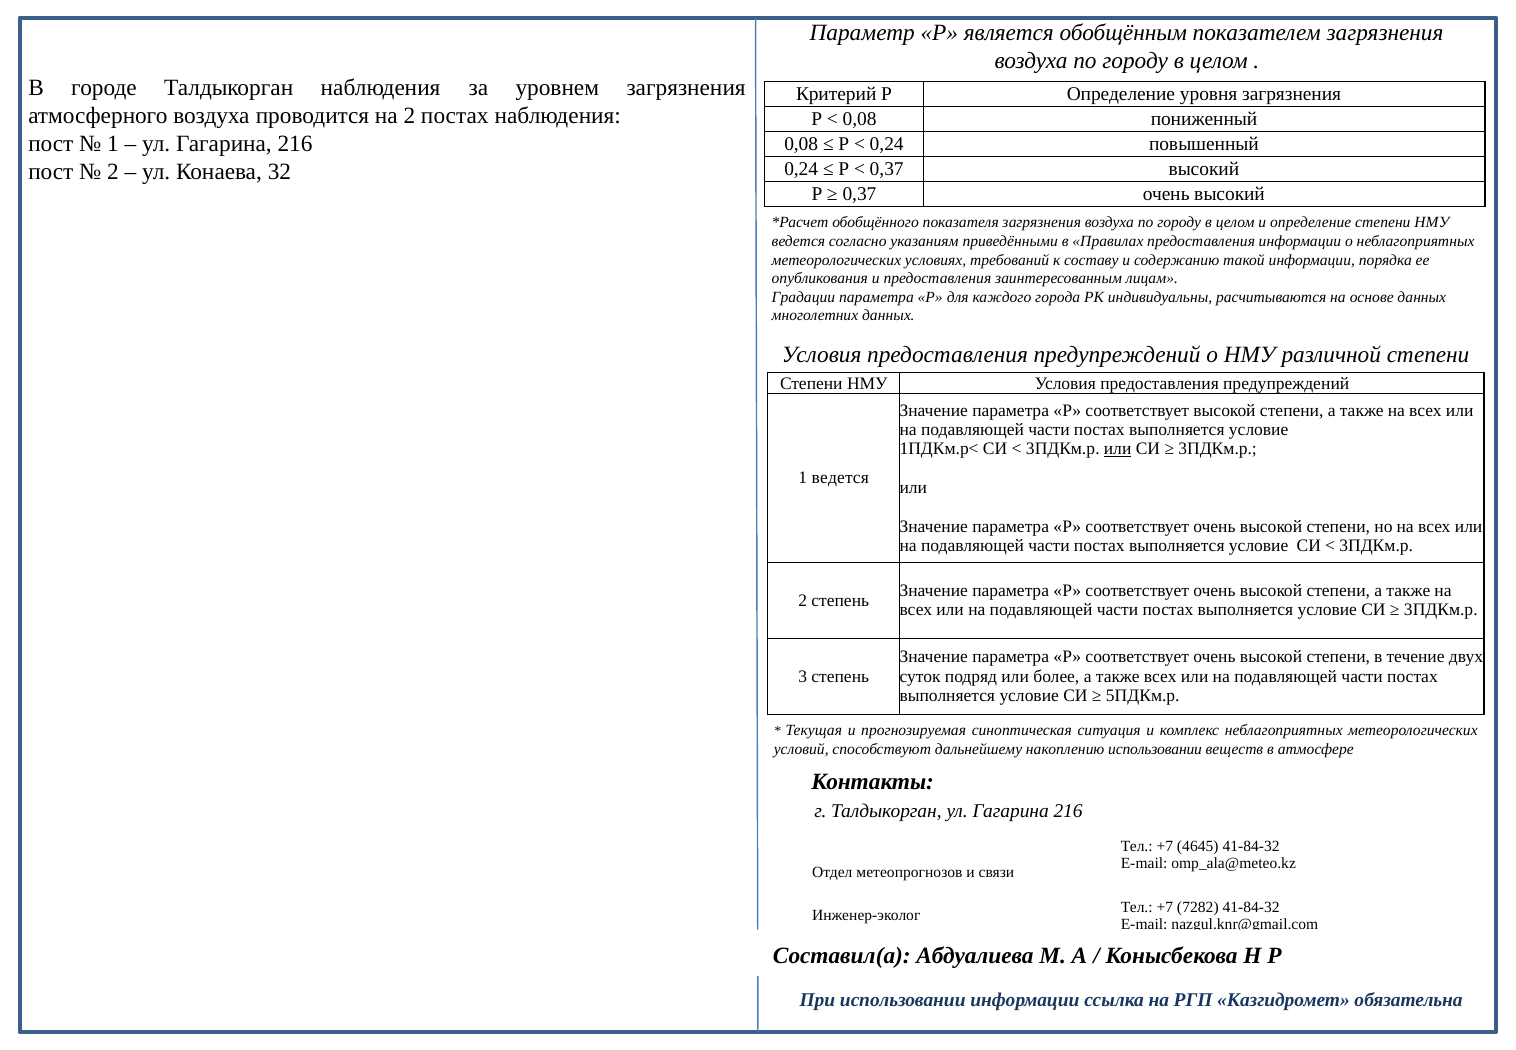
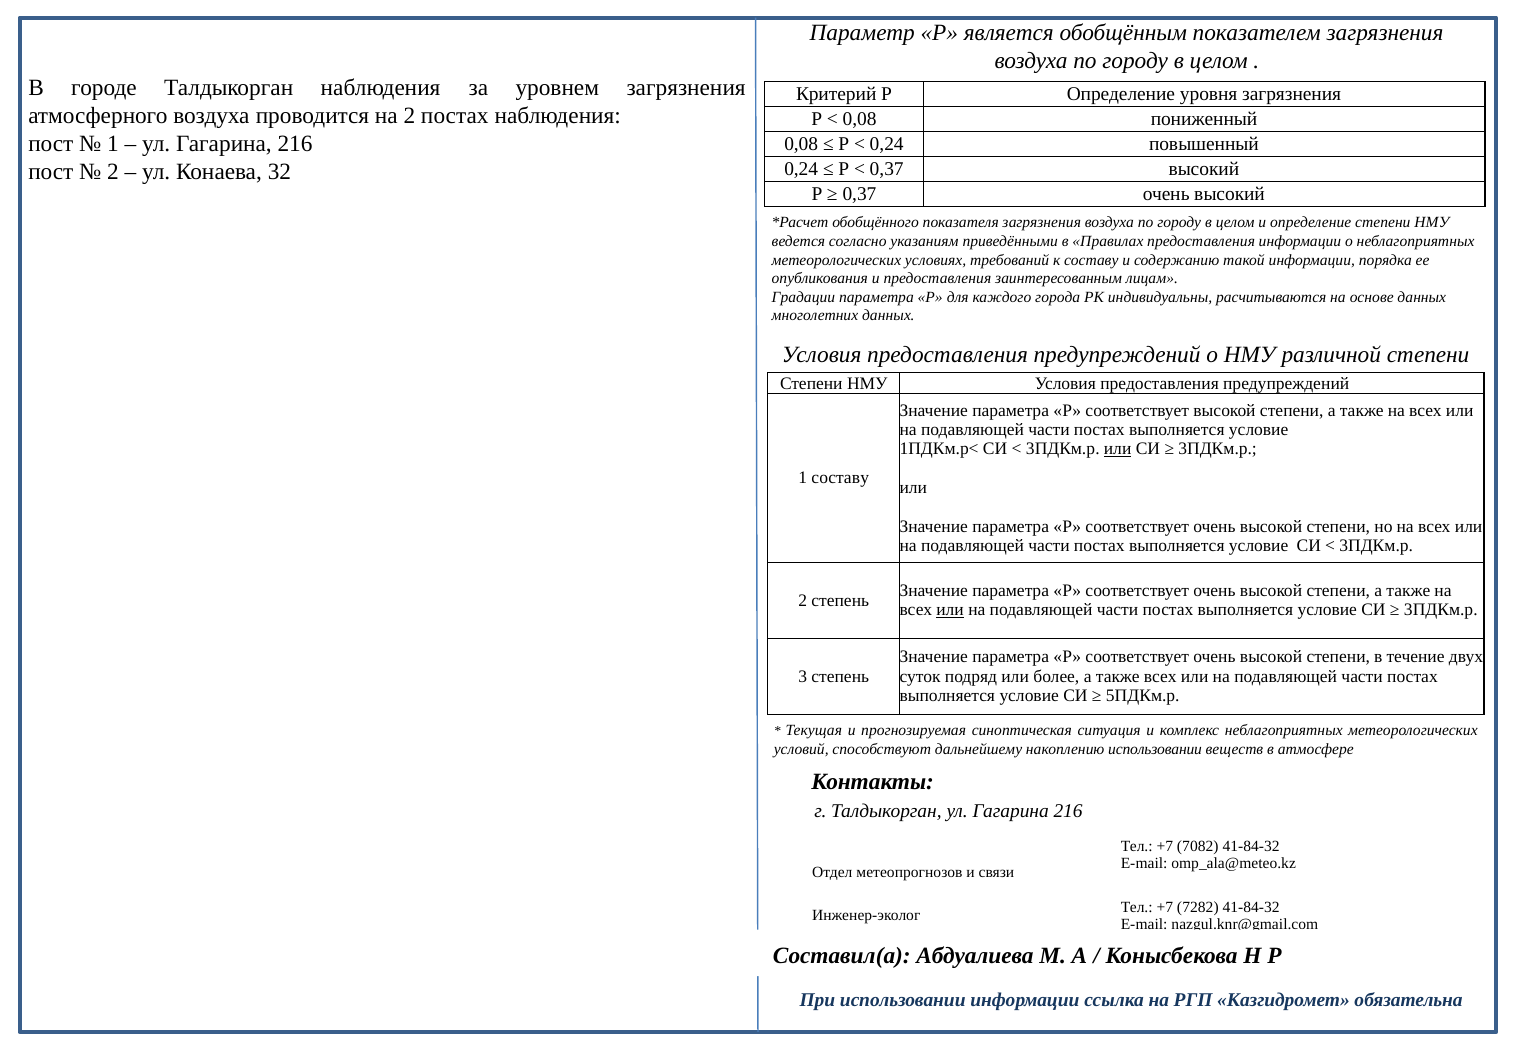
1 ведется: ведется -> составу (840, 478)
или underline: none -> present (950, 610)
4645: 4645 -> 7082 (1198, 846)
